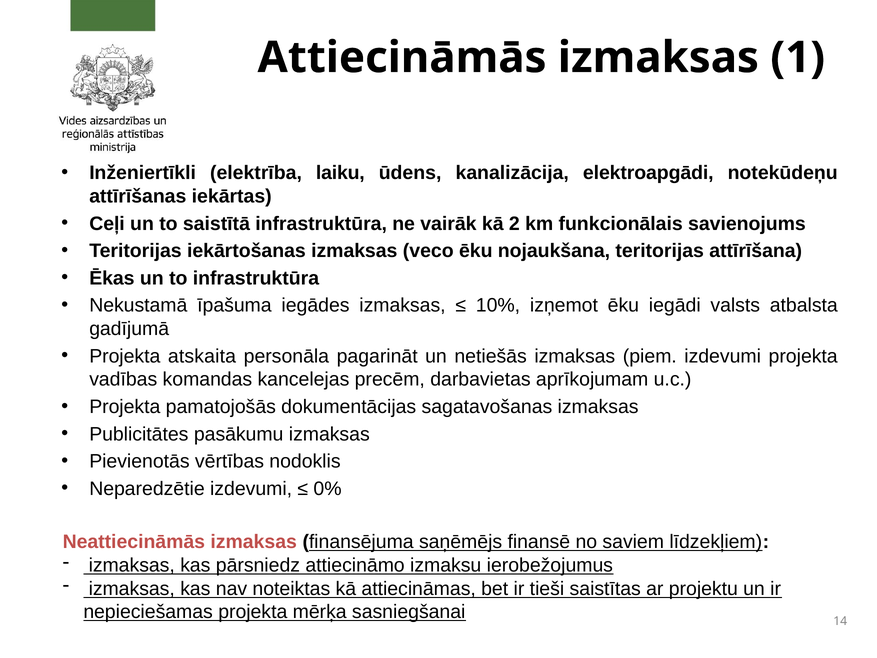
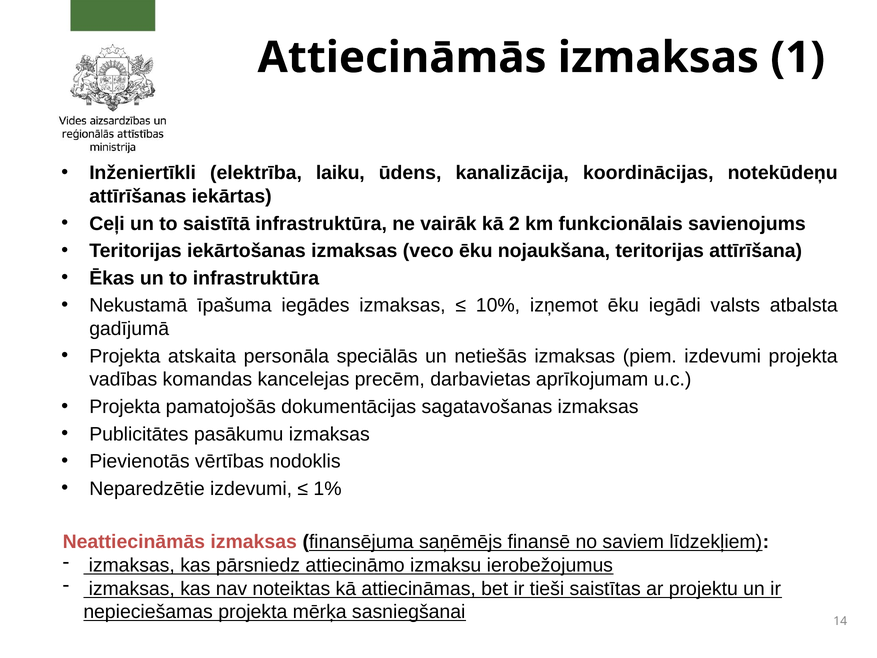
elektroapgādi: elektroapgādi -> koordinācijas (648, 173)
pagarināt: pagarināt -> speciālās (377, 356)
0%: 0% -> 1% (328, 488)
